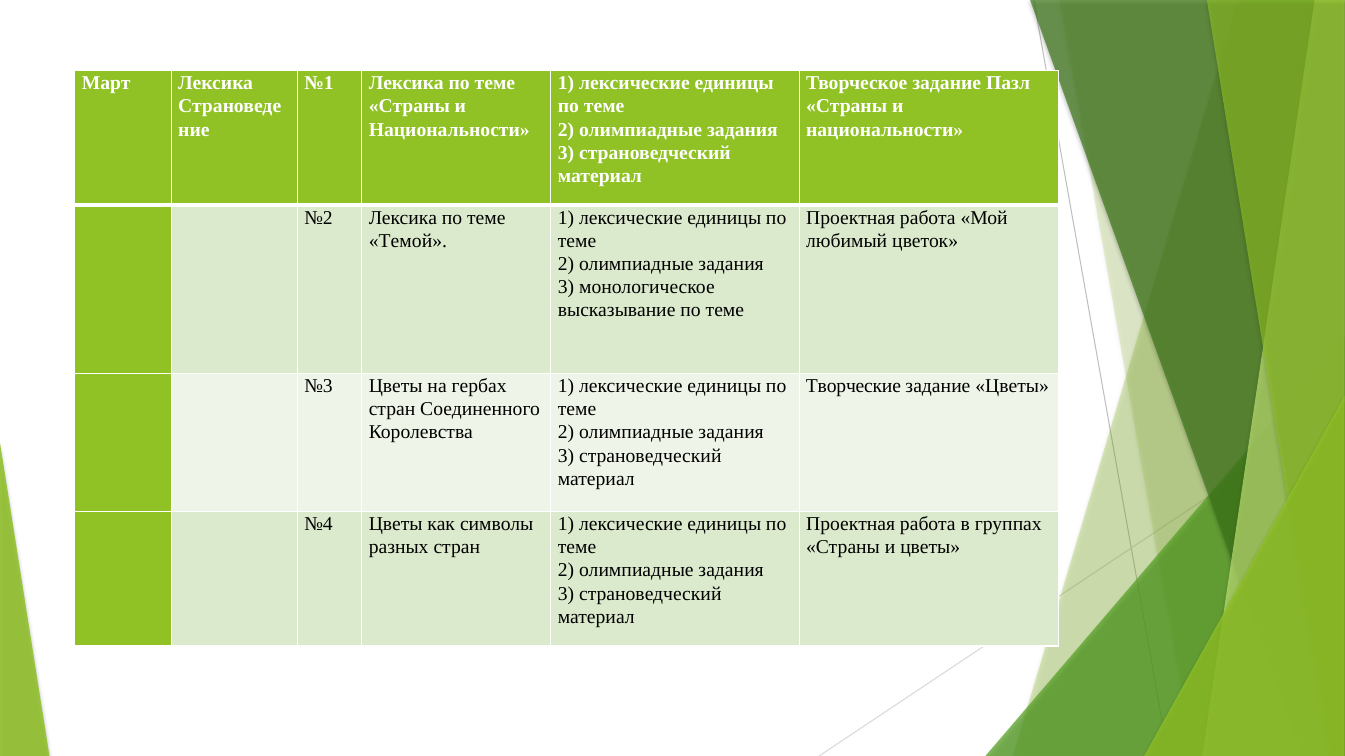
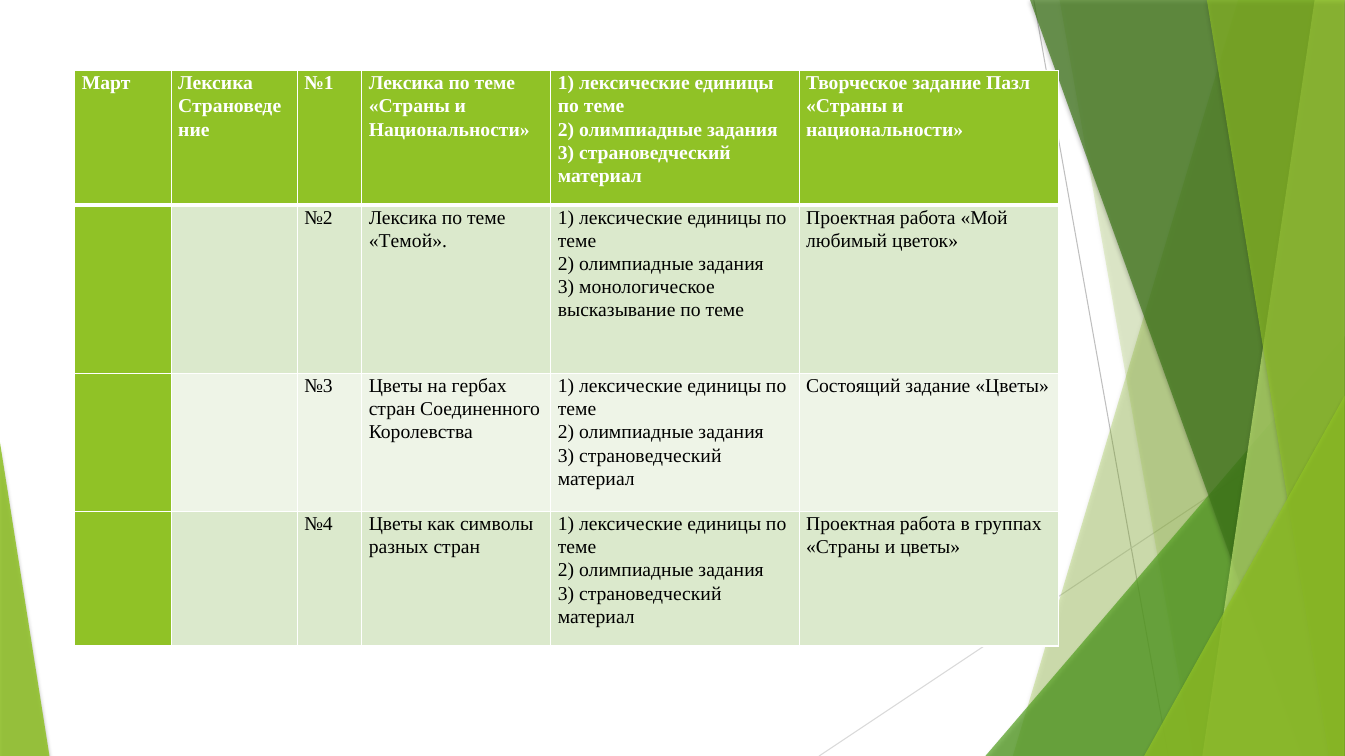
Творческие: Творческие -> Состоящий (853, 386)
